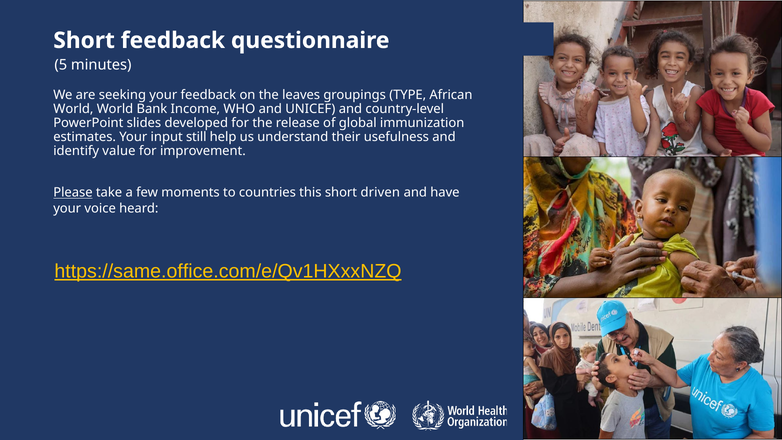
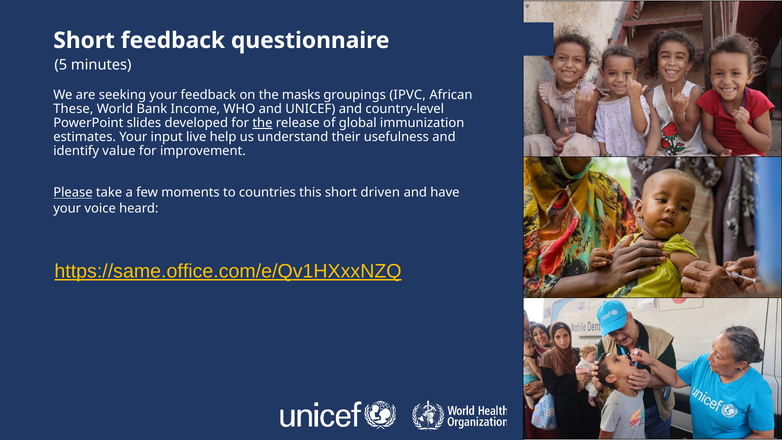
leaves: leaves -> masks (301, 95)
TYPE: TYPE -> IPVC (408, 95)
World: World -> These (73, 109)
the underline: none -> present (262, 123)
still: still -> live (196, 137)
